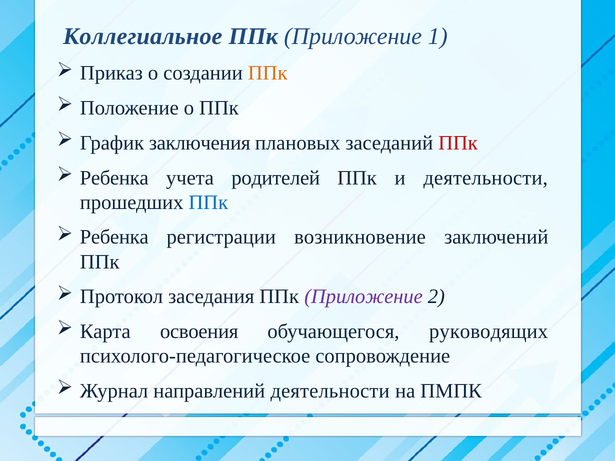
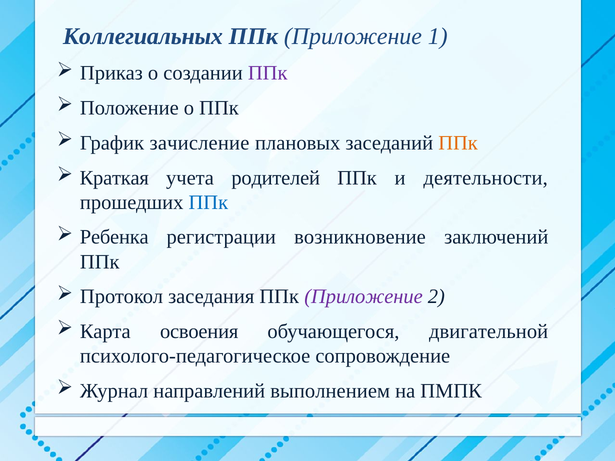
Коллегиальное: Коллегиальное -> Коллегиальных (143, 37)
ППк colour: orange -> purple (268, 73)
заключения: заключения -> зачисление (199, 143)
ППк colour: red -> orange (458, 143)
Ребенка: Ребенка -> Краткая (114, 178)
руководящих: руководящих -> двигательной (489, 332)
направлений деятельности: деятельности -> выполнением (330, 391)
